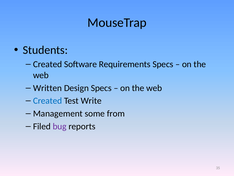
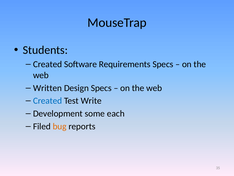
Management: Management -> Development (58, 113)
from: from -> each (116, 113)
bug colour: purple -> orange (60, 126)
